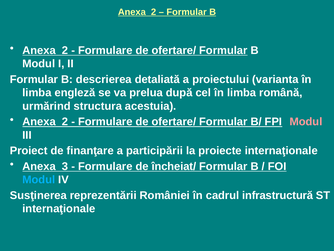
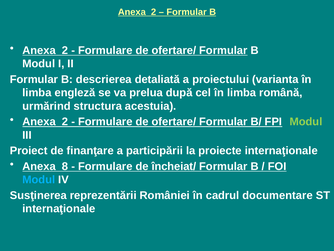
Modul colour: pink -> light green (306, 121)
3: 3 -> 8 (65, 166)
infrastructură: infrastructură -> documentare (278, 195)
